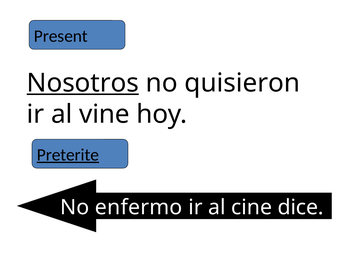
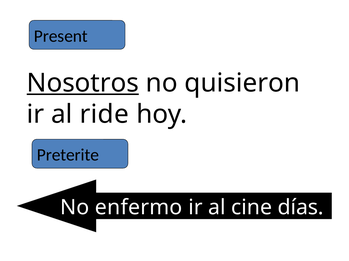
vine: vine -> ride (104, 115)
Preterite underline: present -> none (68, 155)
dice: dice -> días (301, 208)
